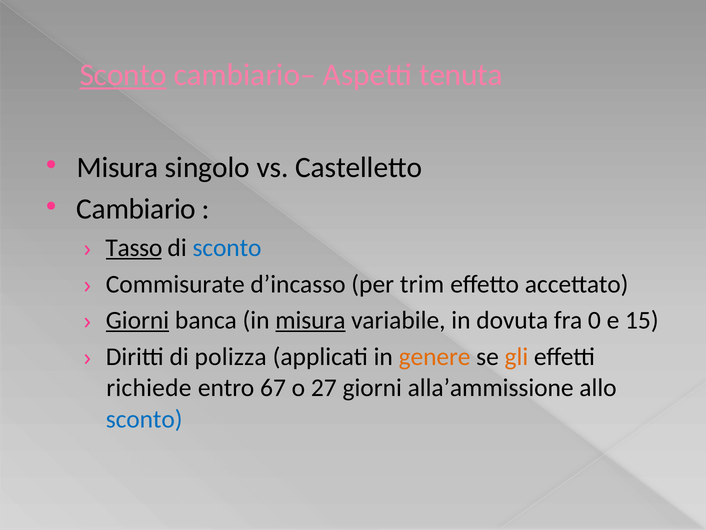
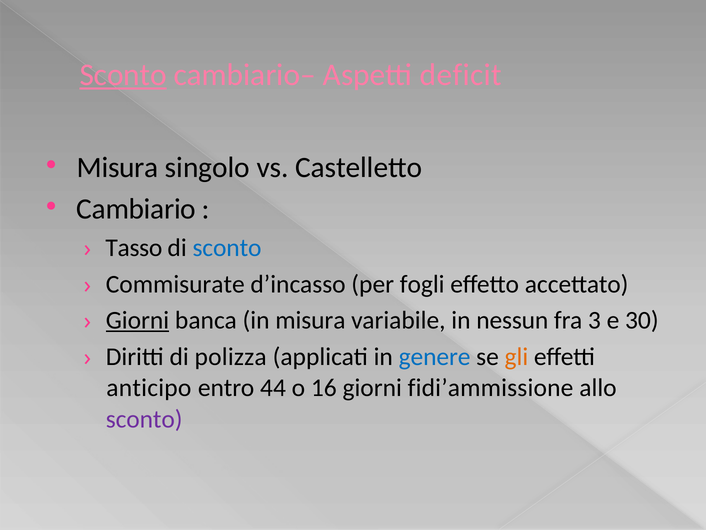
tenuta: tenuta -> deficit (461, 75)
Tasso underline: present -> none (134, 248)
trim: trim -> fogli (422, 284)
misura underline: present -> none (310, 320)
dovuta: dovuta -> nessun (512, 320)
0: 0 -> 3 (594, 320)
15: 15 -> 30 (642, 320)
genere colour: orange -> blue (435, 356)
richiede: richiede -> anticipo (149, 388)
67: 67 -> 44 (273, 388)
27: 27 -> 16 (324, 388)
alla’ammissione: alla’ammissione -> fidi’ammissione (491, 388)
sconto colour: blue -> purple (144, 419)
